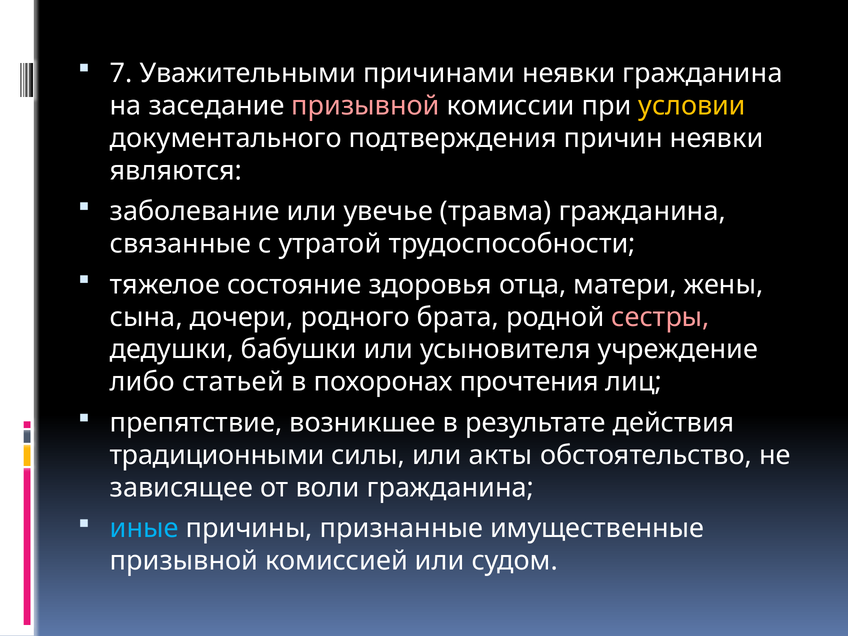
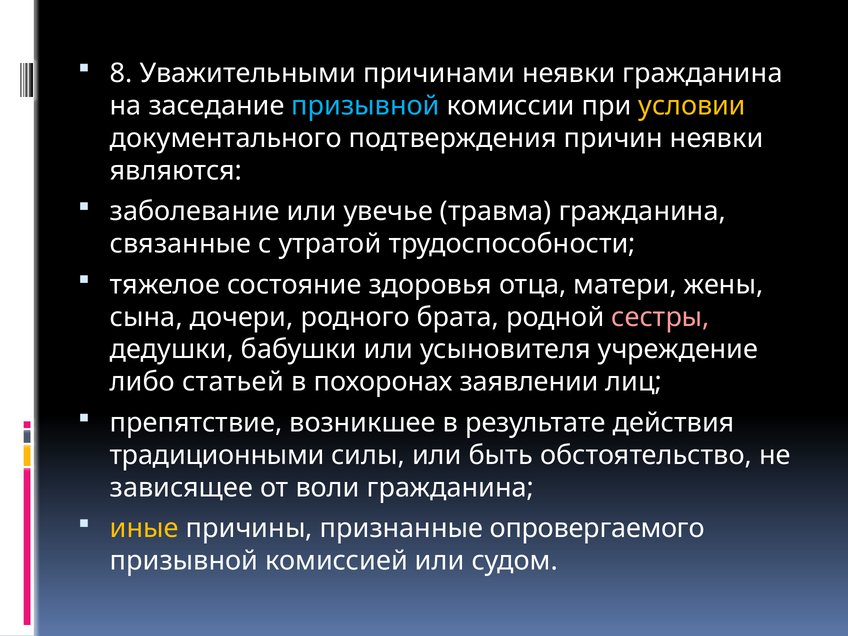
7: 7 -> 8 (121, 73)
призывной colour: pink -> light blue (366, 106)
прочтения: прочтения -> заявлении (529, 382)
акты: акты -> быть (501, 455)
иные colour: light blue -> yellow (144, 528)
имущественные: имущественные -> опровергаемого (597, 528)
